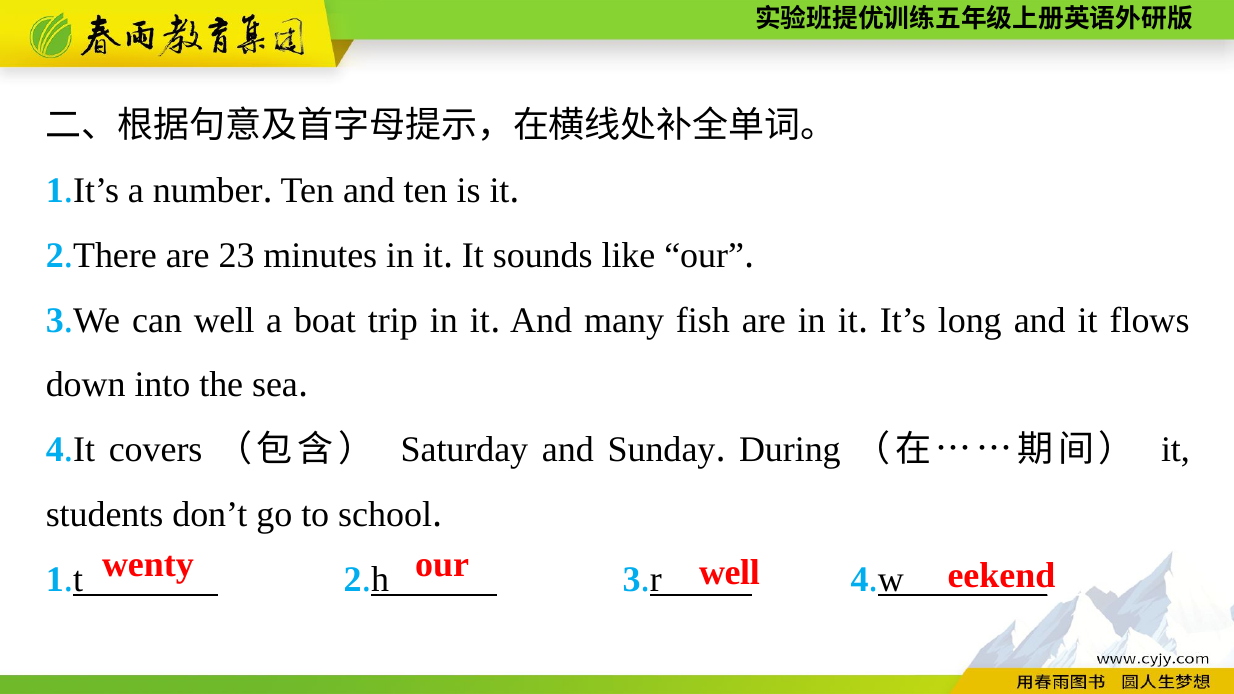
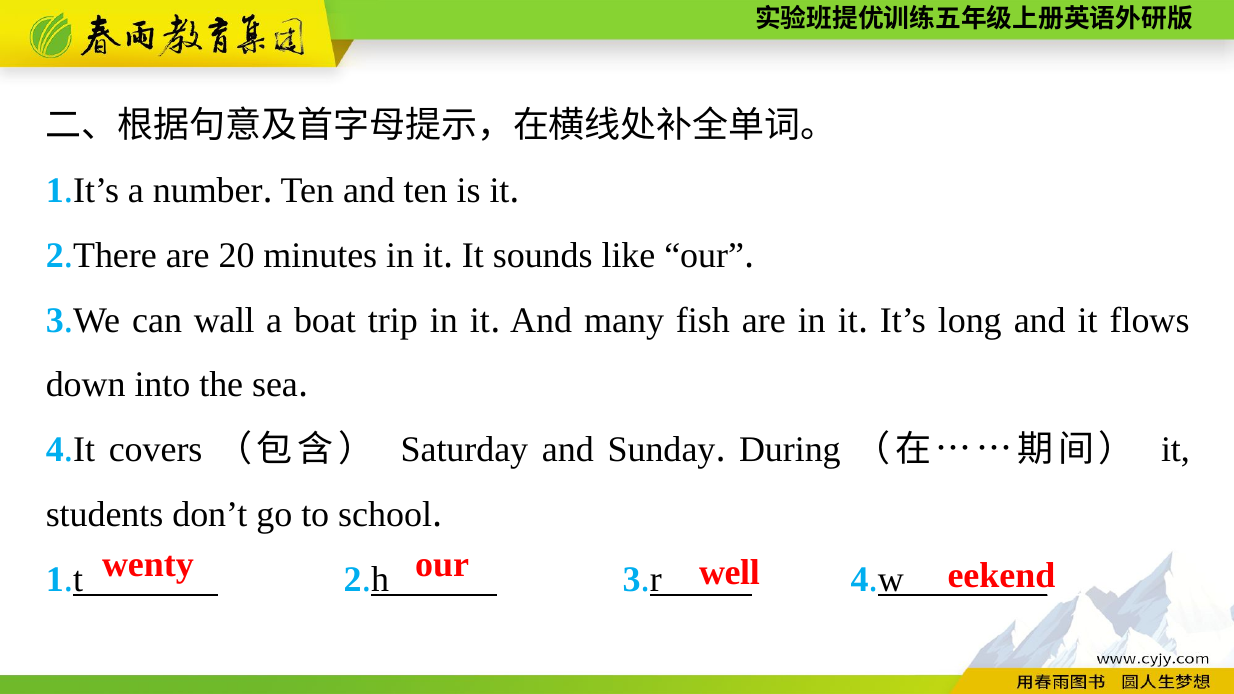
23: 23 -> 20 (237, 256)
can well: well -> wall (224, 320)
